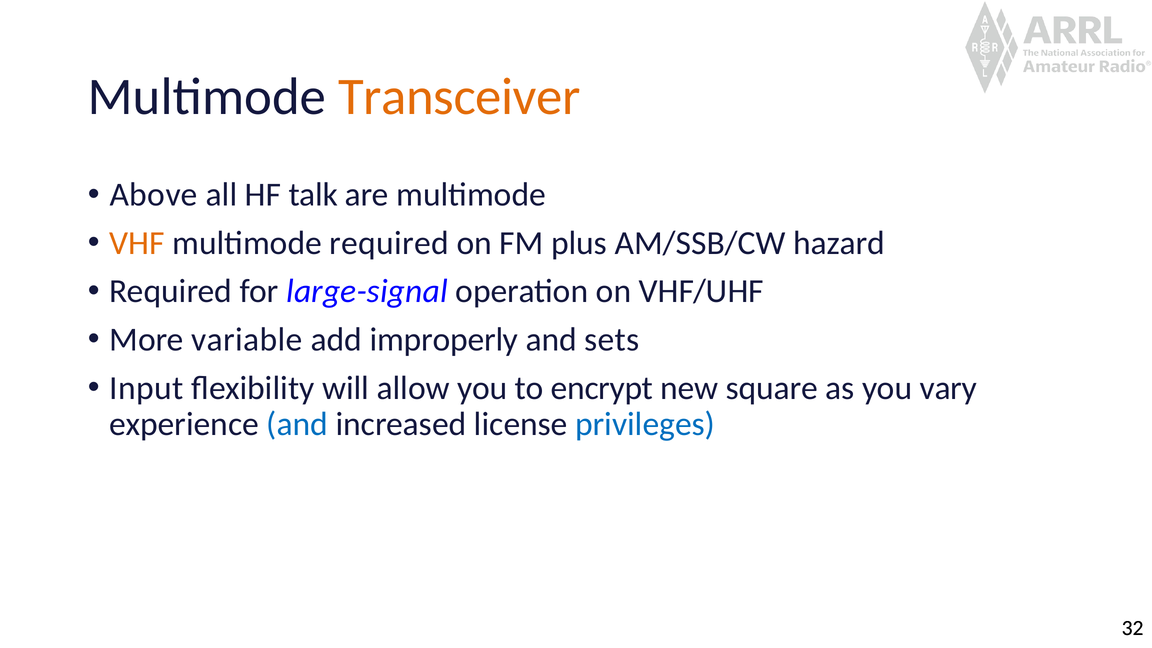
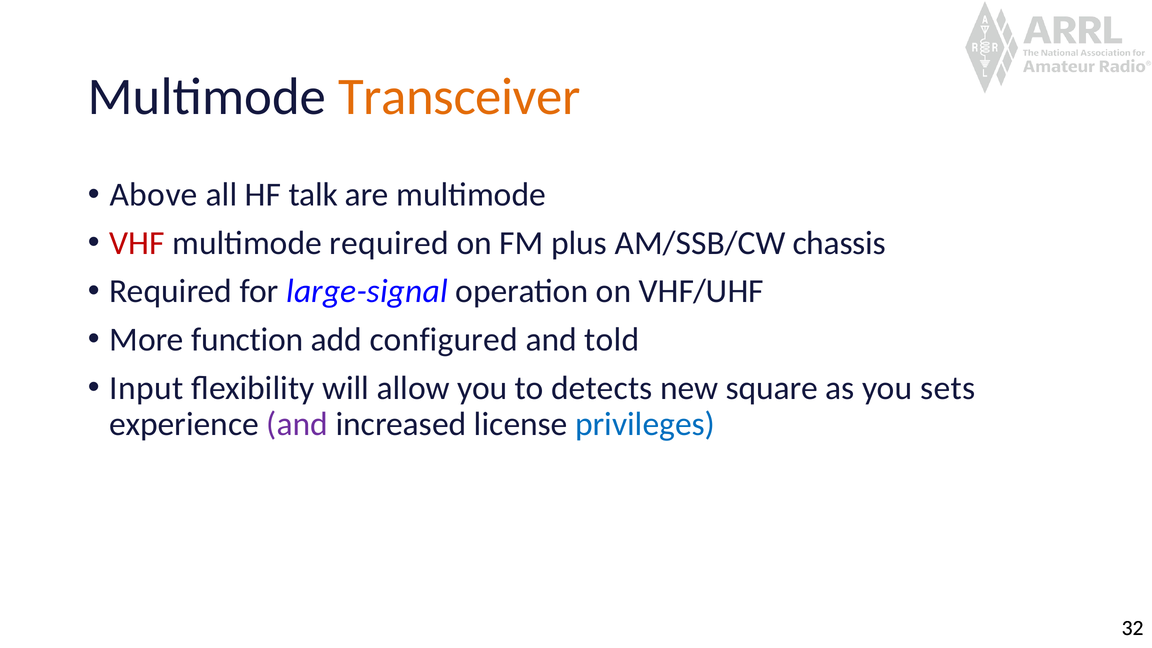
VHF colour: orange -> red (137, 243)
hazard: hazard -> chassis (839, 243)
variable: variable -> function (247, 340)
improperly: improperly -> configured (444, 340)
sets: sets -> told (612, 340)
encrypt: encrypt -> detects (602, 388)
vary: vary -> sets (948, 388)
and colour: blue -> purple (297, 424)
